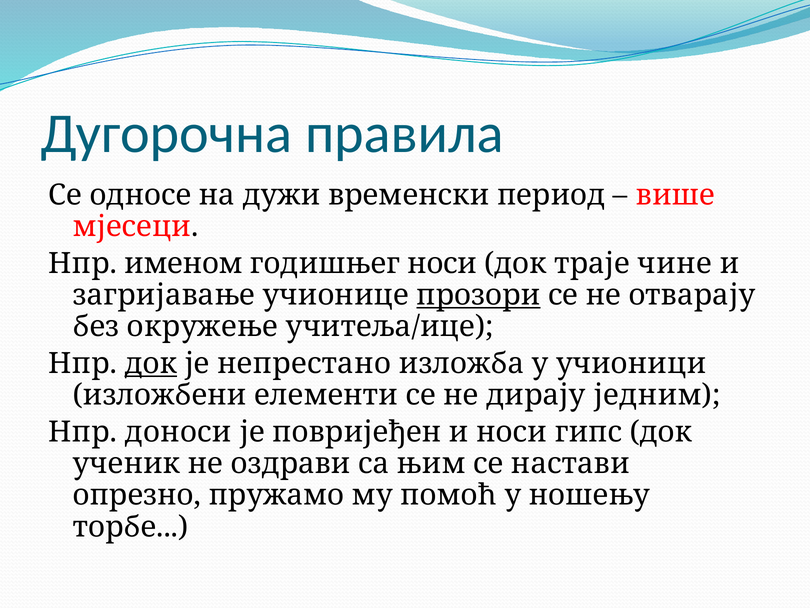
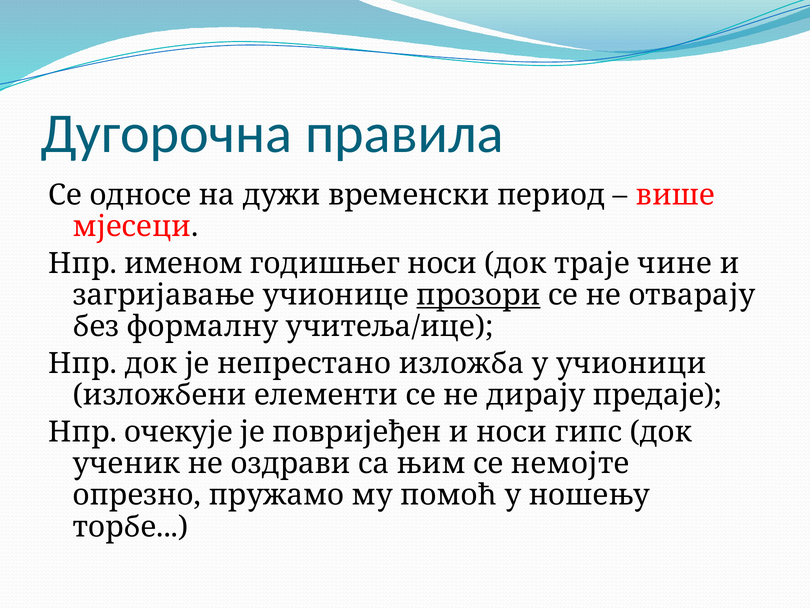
окружење: окружење -> формалну (202, 327)
док underline: present -> none (151, 363)
једним: једним -> предаје (657, 395)
доноси: доноси -> очекује (178, 432)
настави: настави -> немојте (570, 463)
